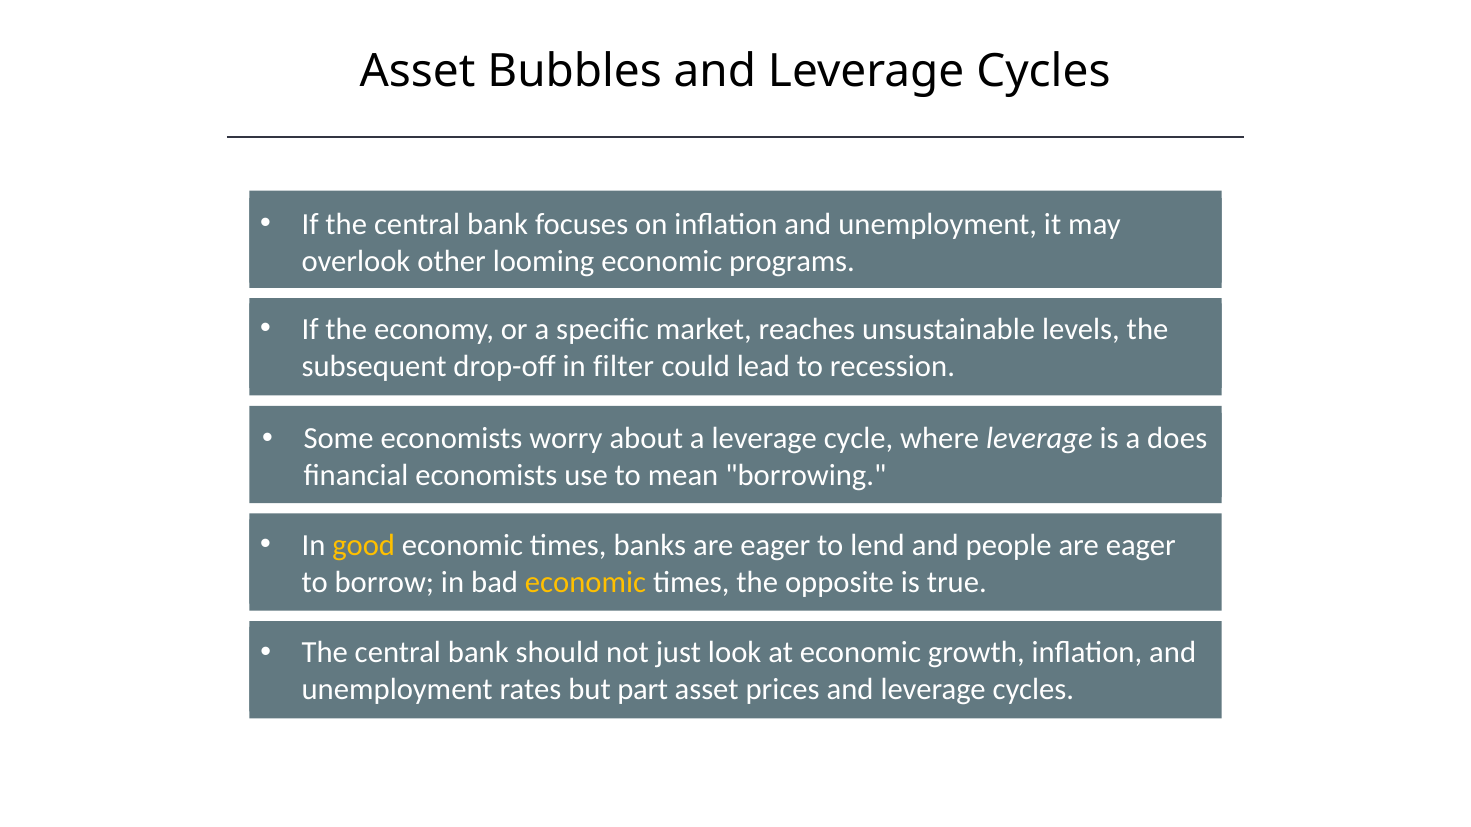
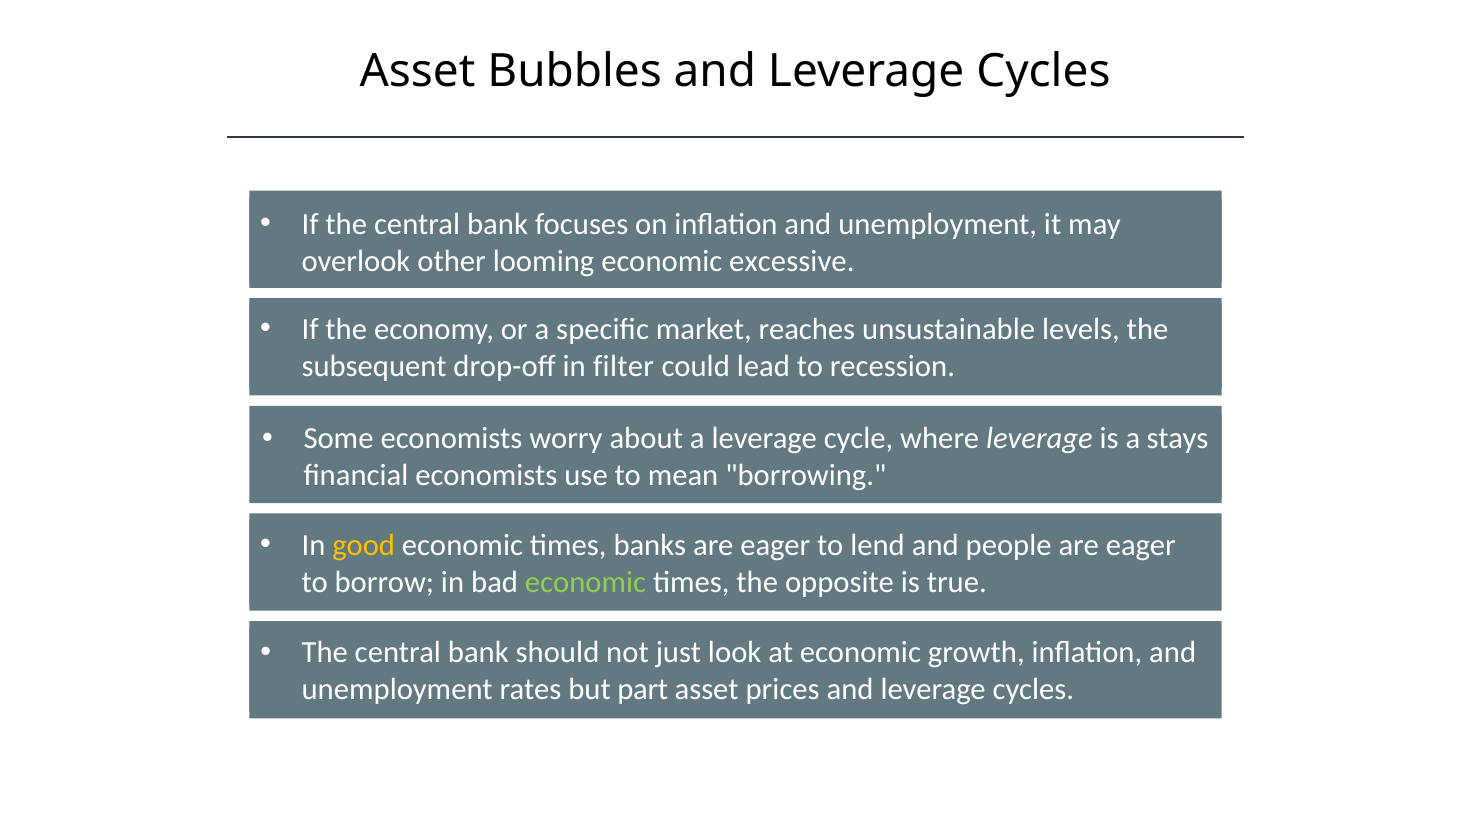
programs: programs -> excessive (792, 261)
does: does -> stays (1178, 439)
economic colour: yellow -> light green (585, 582)
